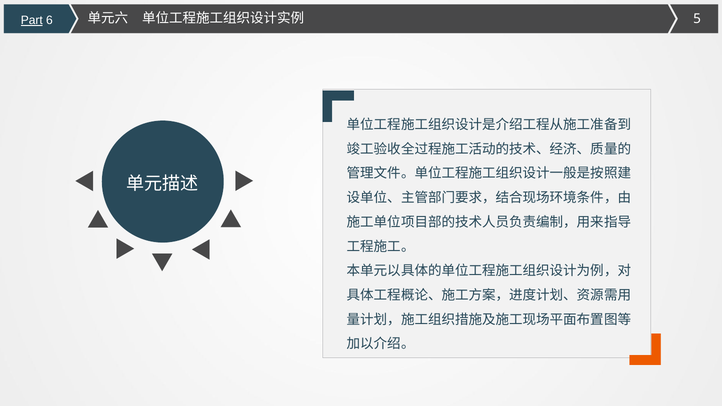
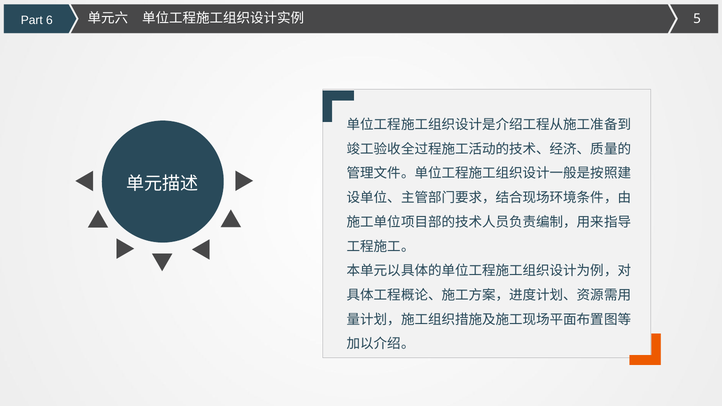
Part underline: present -> none (32, 20)
